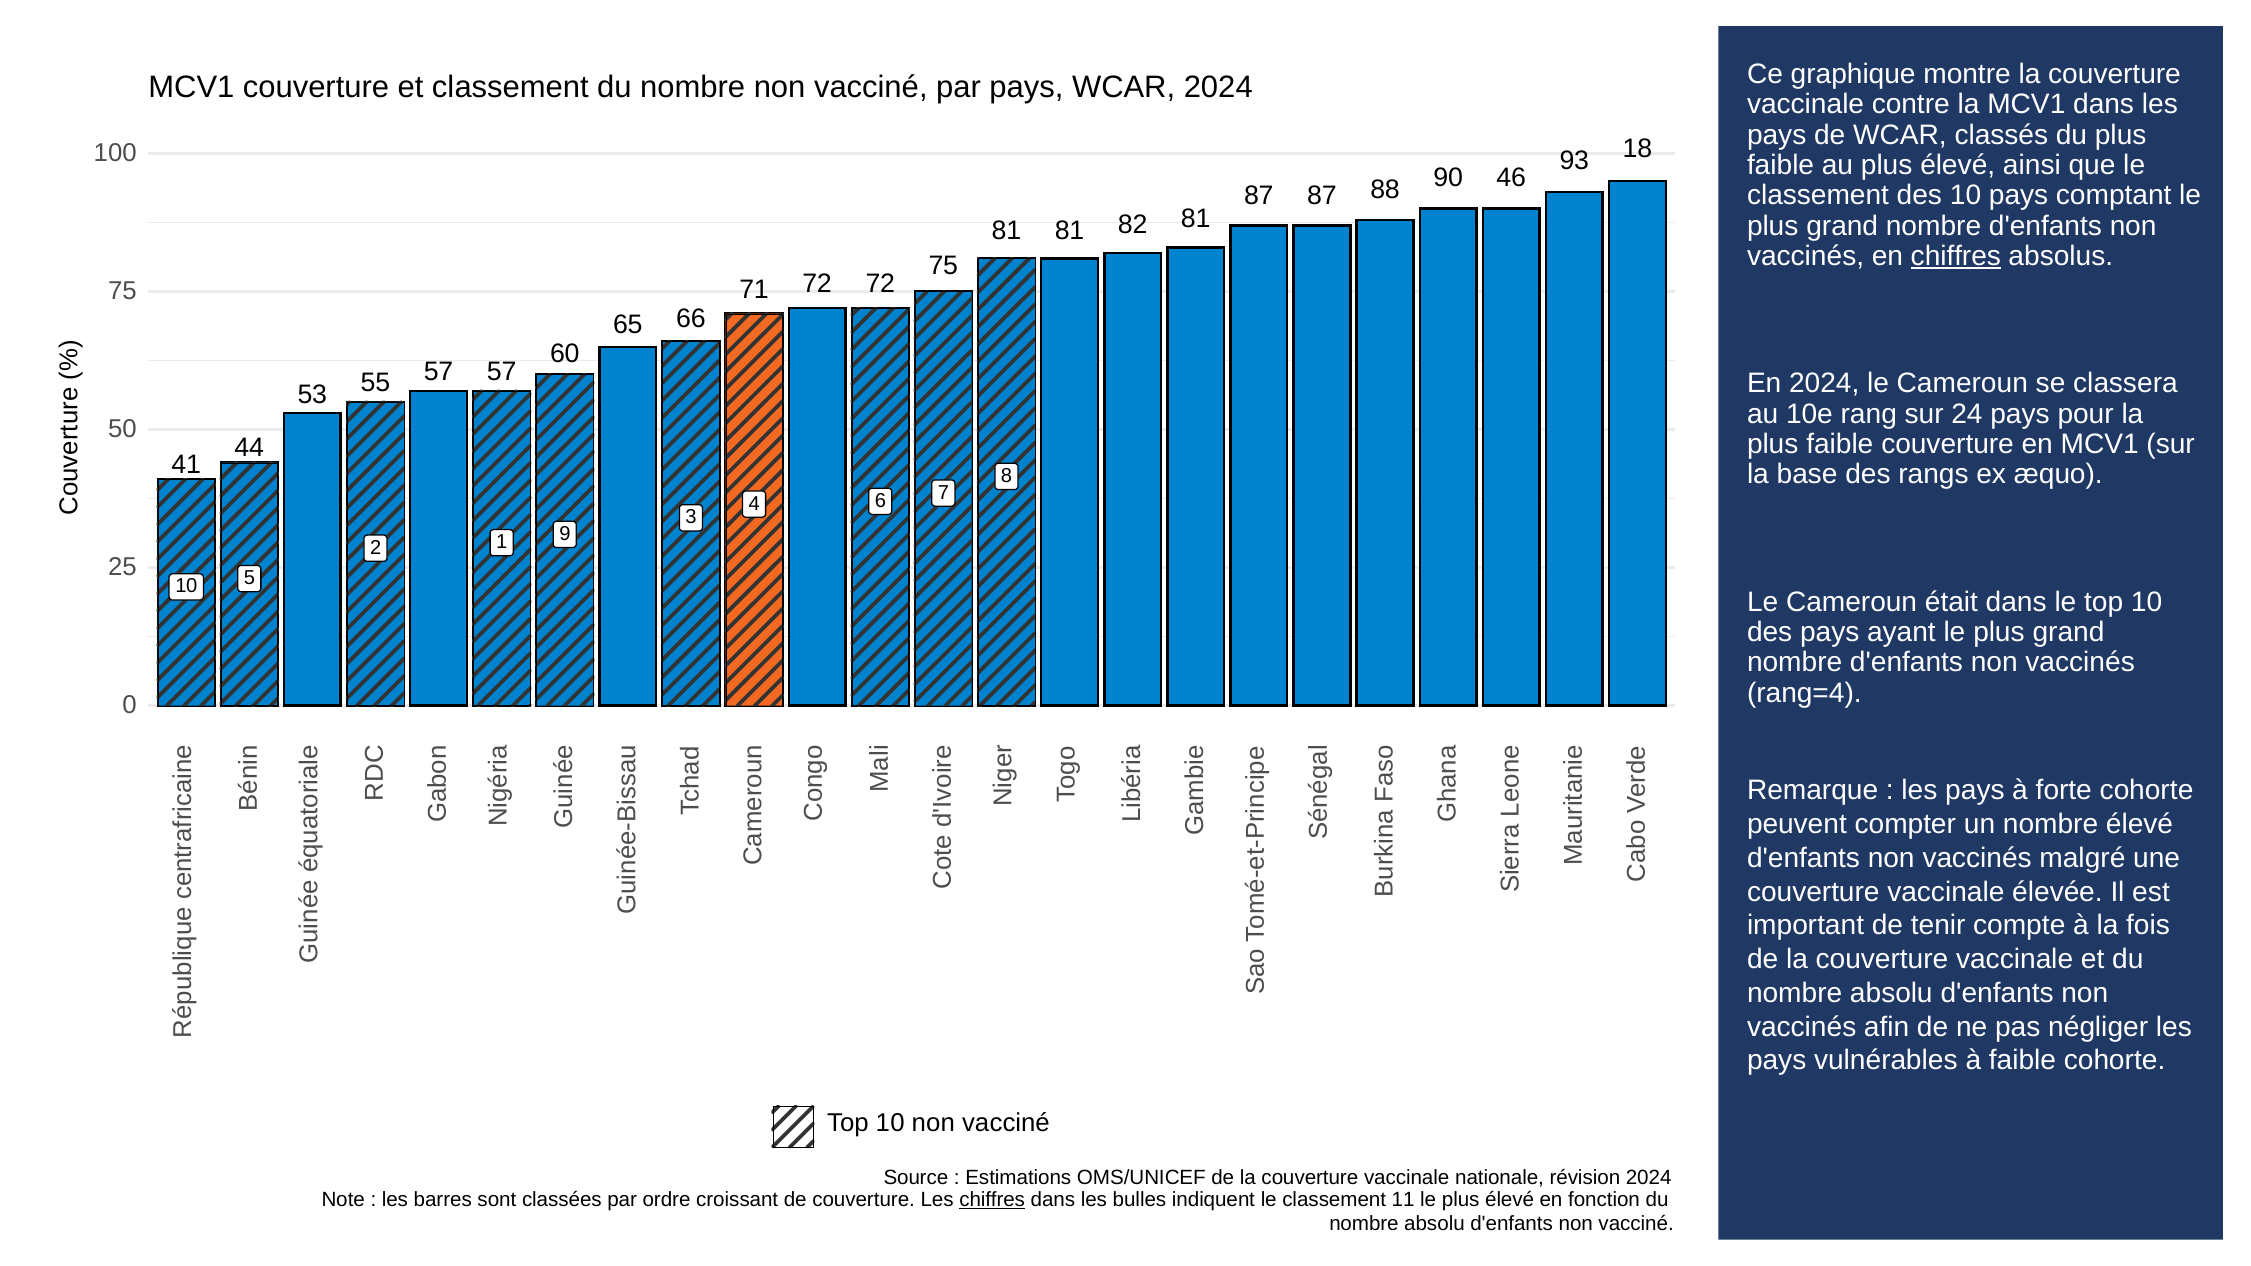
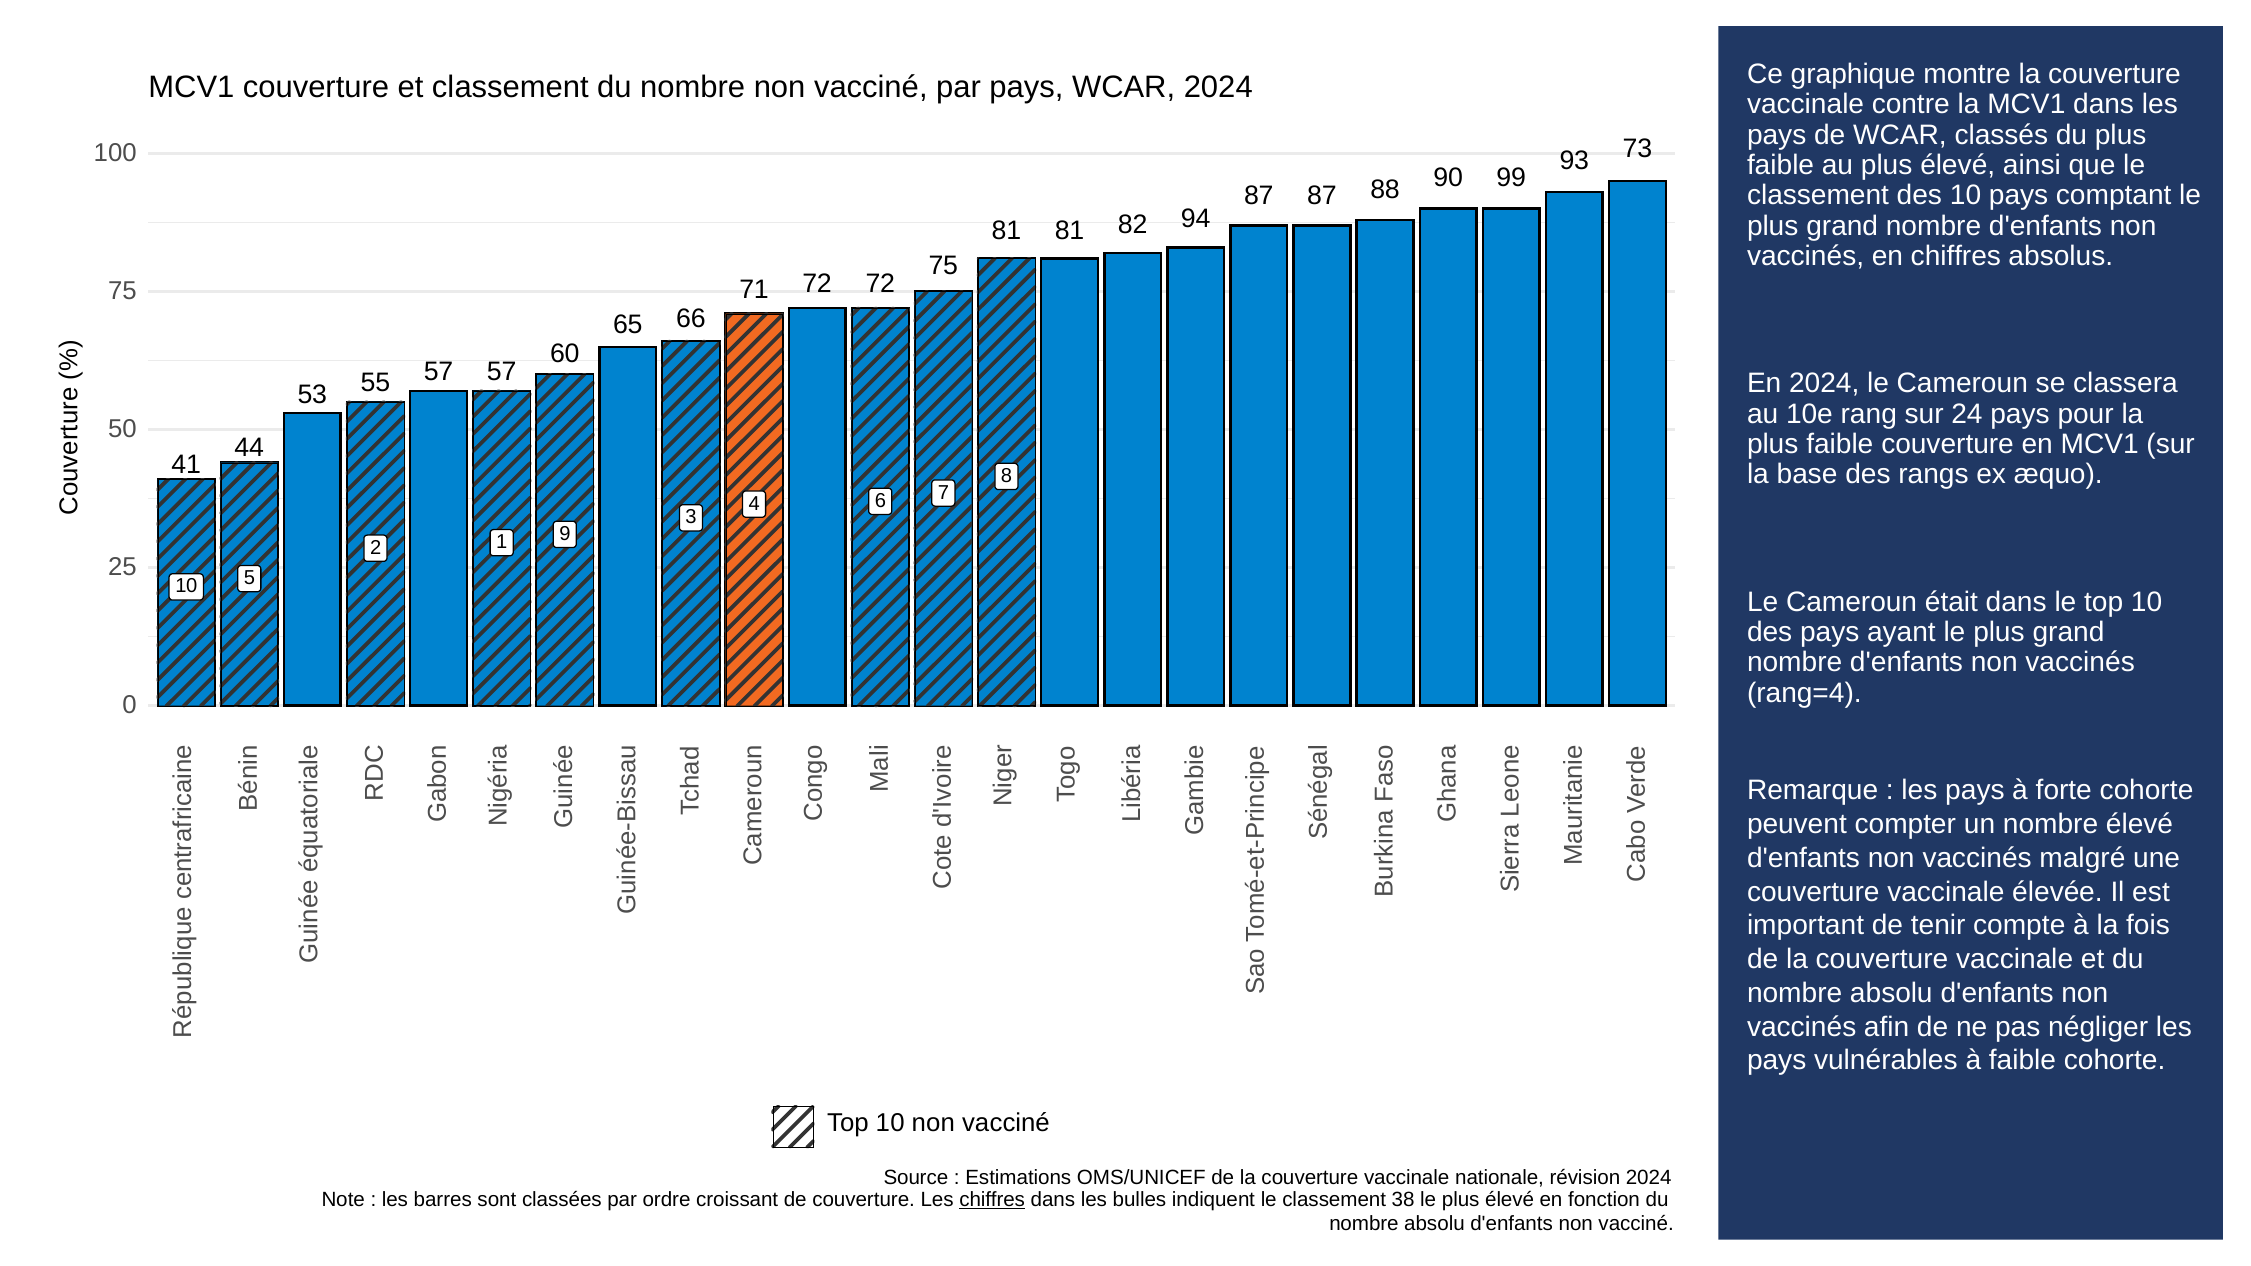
18: 18 -> 73 (1637, 149)
46: 46 -> 99 (1511, 178)
82 81: 81 -> 94 (1196, 219)
chiffres underline: present -> none (1956, 256)
11: 11 -> 38 (1403, 1200)
